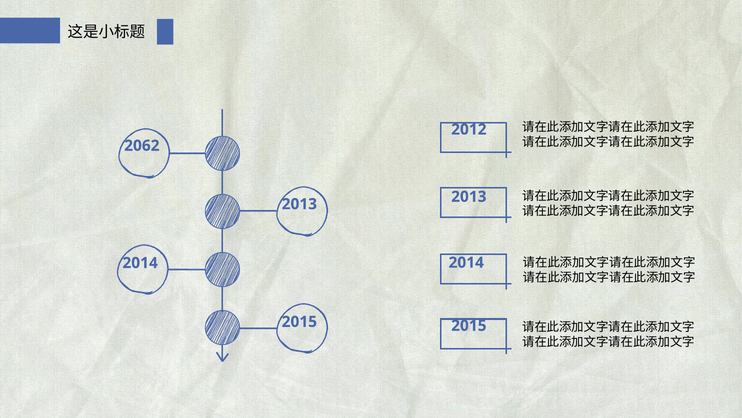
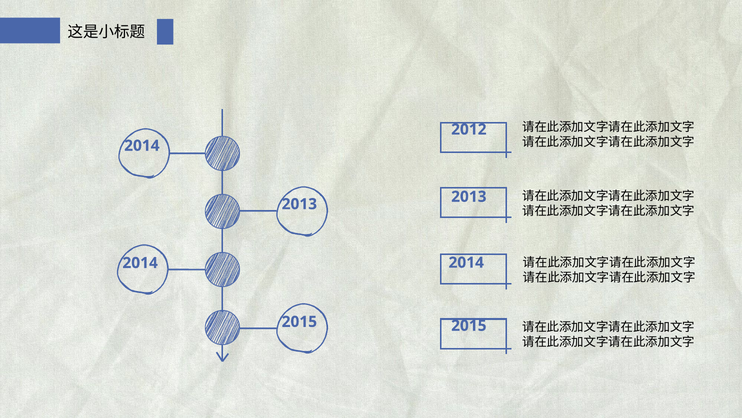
2062: 2062 -> 2014 (142, 145)
